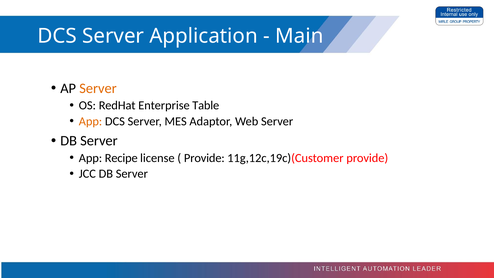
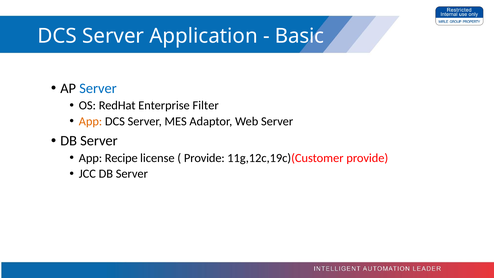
Main: Main -> Basic (299, 36)
Server colour: orange -> blue (98, 88)
Table: Table -> Filter (206, 105)
